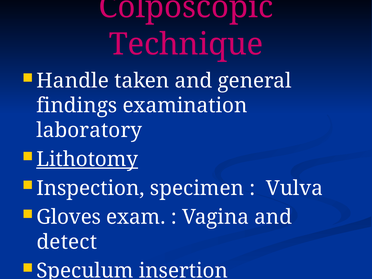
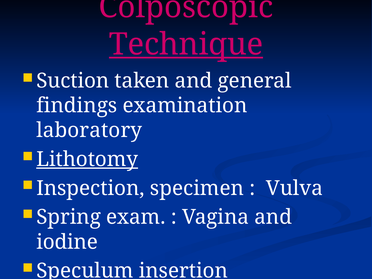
Technique underline: none -> present (186, 44)
Handle: Handle -> Suction (73, 81)
Gloves: Gloves -> Spring (69, 217)
detect: detect -> iodine (67, 242)
